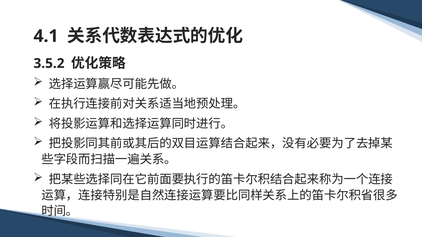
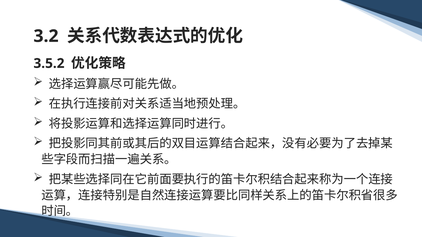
4.1: 4.1 -> 3.2 (46, 36)
